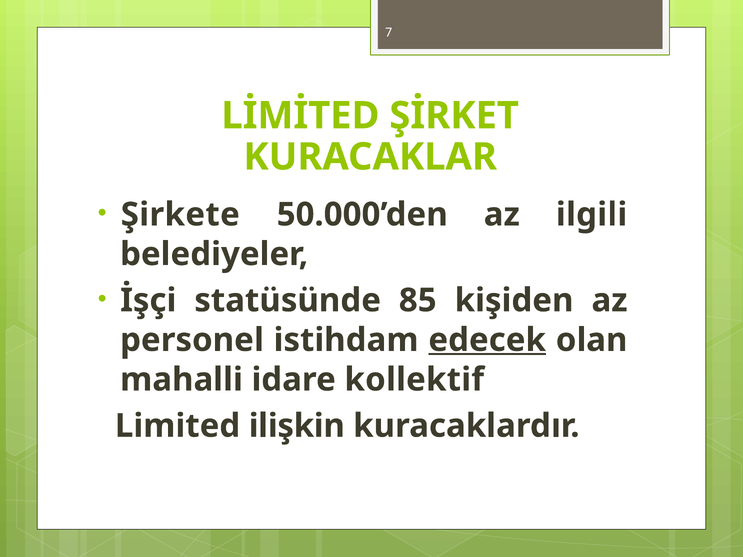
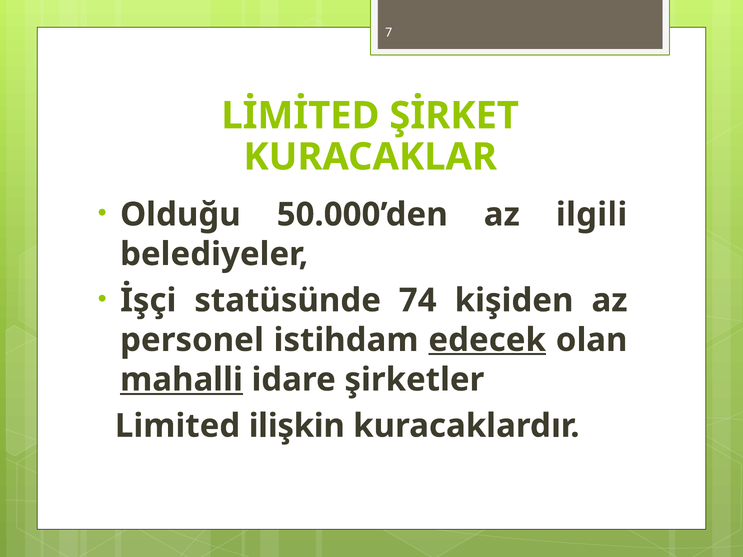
Şirkete: Şirkete -> Olduğu (180, 215)
85: 85 -> 74 (418, 301)
mahalli underline: none -> present (181, 380)
kollektif: kollektif -> şirketler (414, 380)
